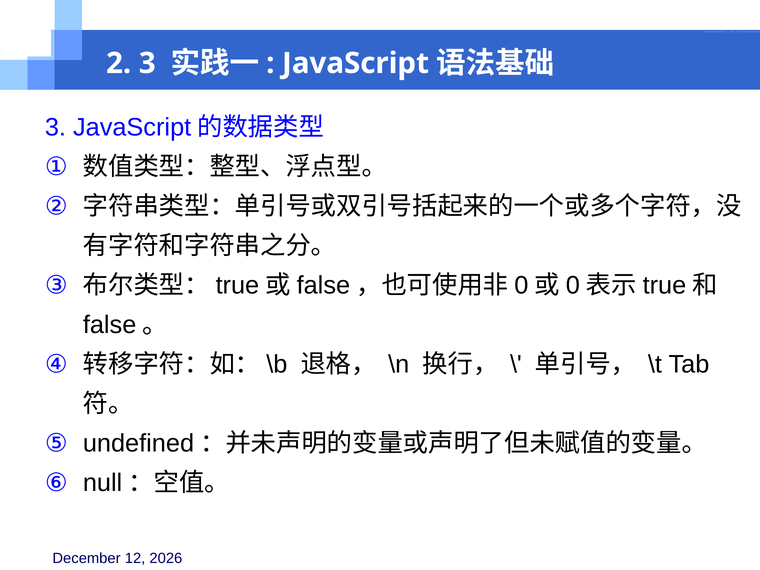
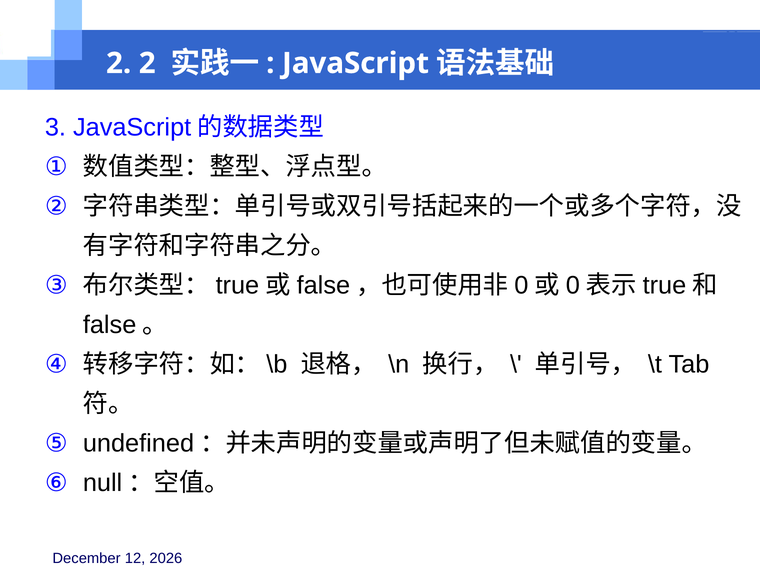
2 3: 3 -> 2 (147, 63)
